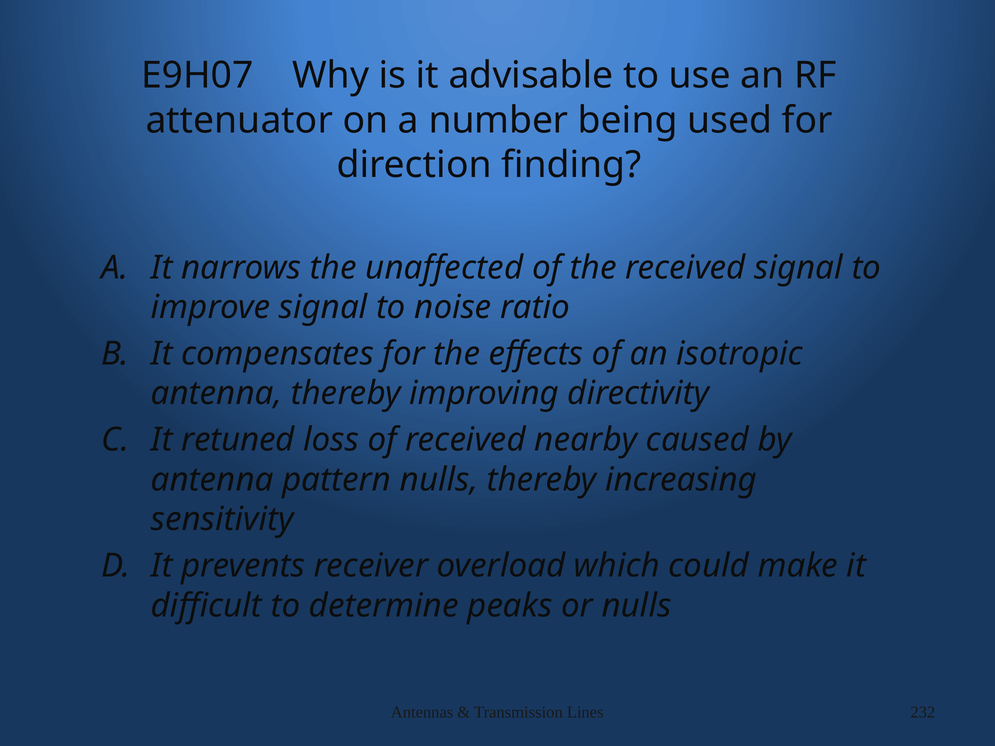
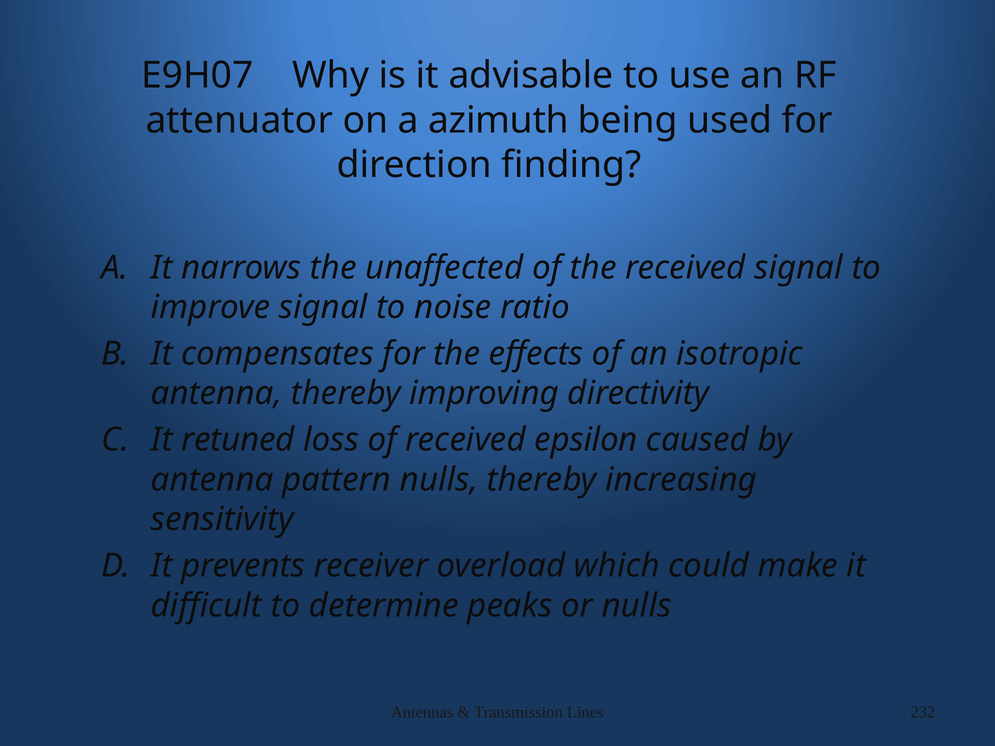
number: number -> azimuth (499, 120)
nearby: nearby -> epsilon (586, 440)
